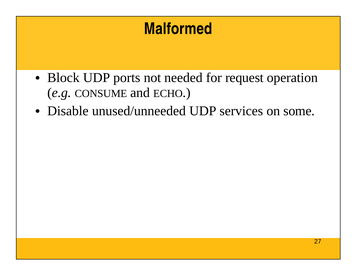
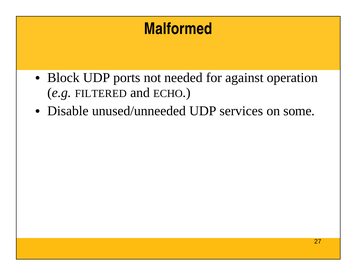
request: request -> against (244, 78)
CONSUME: CONSUME -> FILTERED (101, 94)
